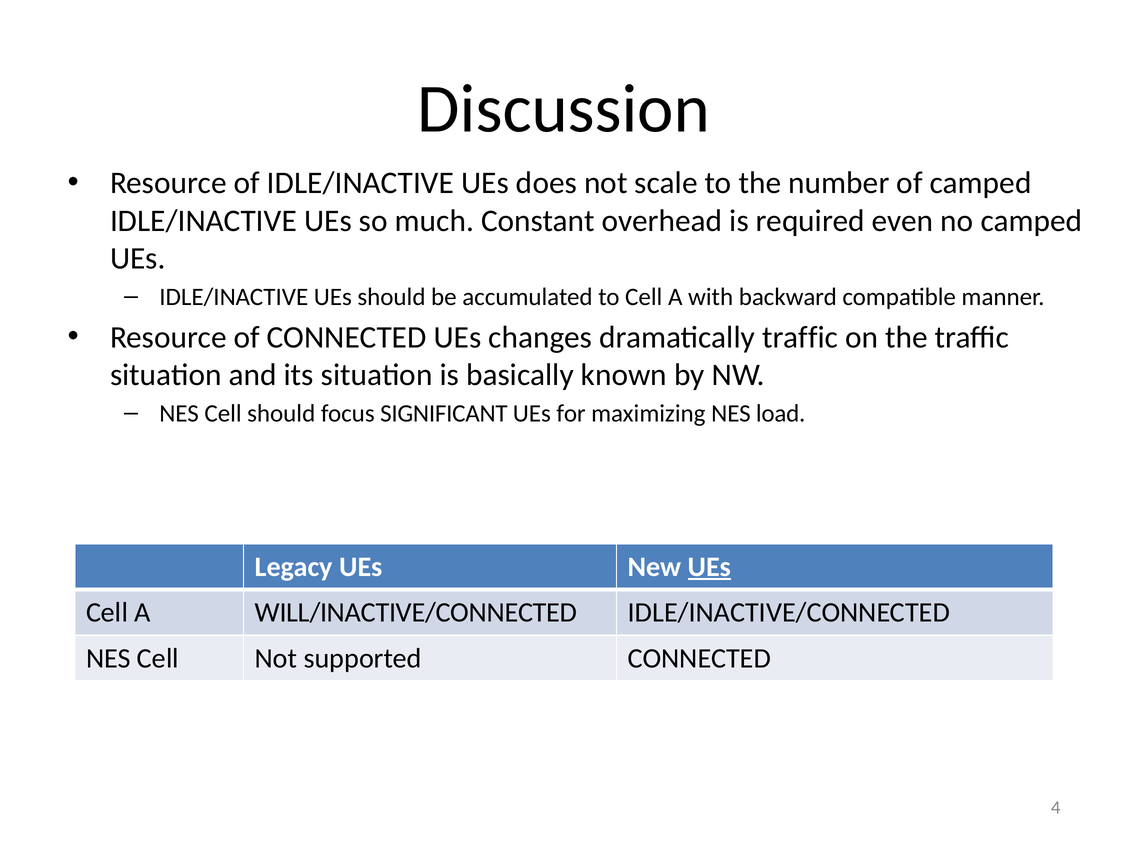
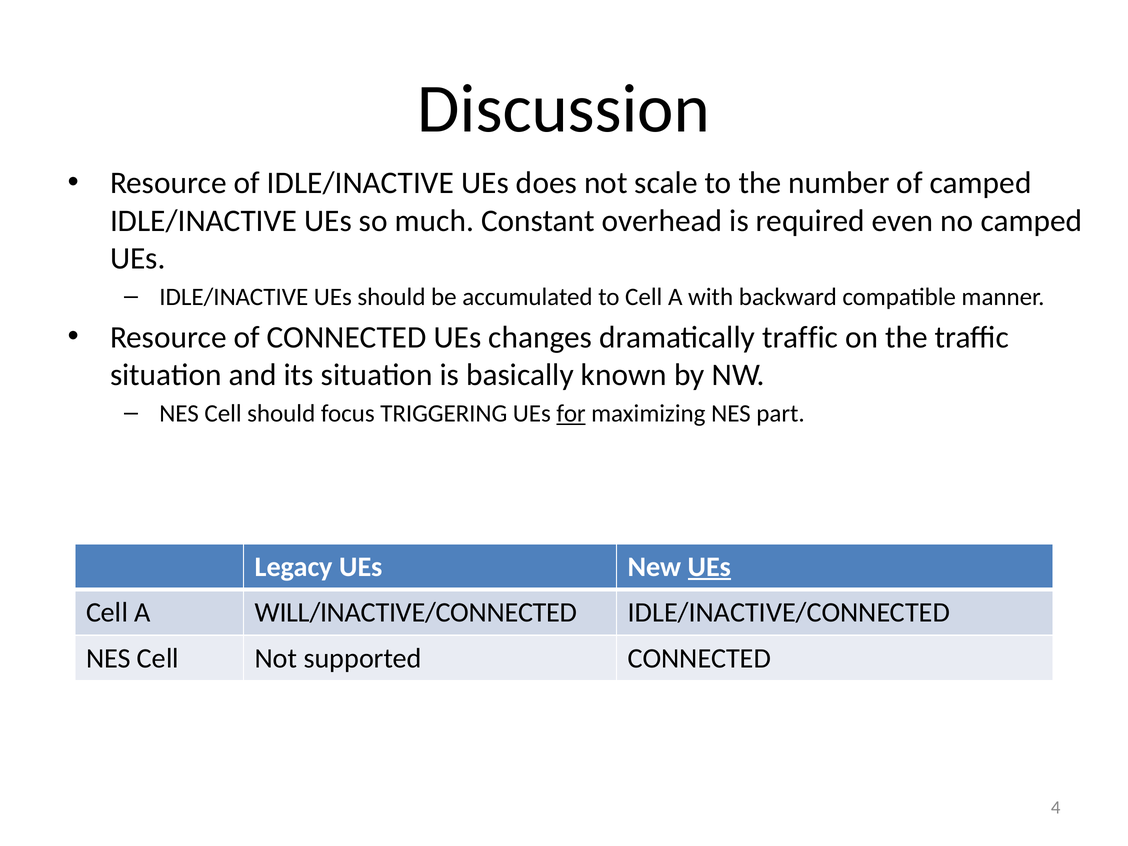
SIGNIFICANT: SIGNIFICANT -> TRIGGERING (444, 413)
for underline: none -> present (571, 413)
load: load -> part (781, 413)
